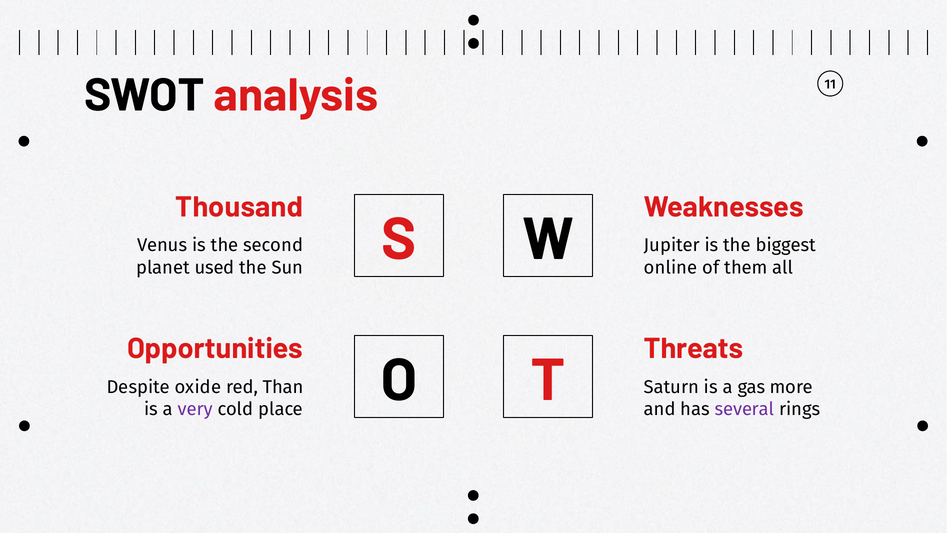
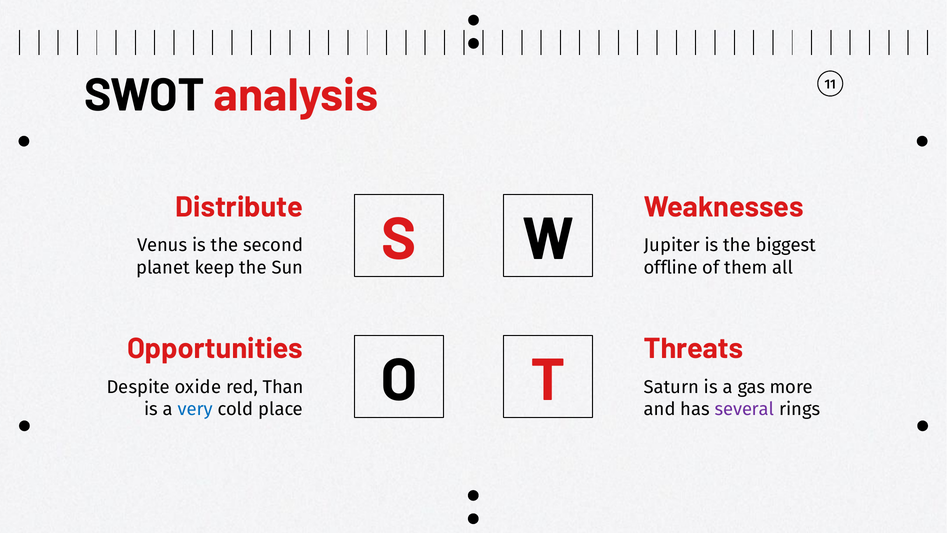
Thousand: Thousand -> Distribute (239, 207)
used: used -> keep (215, 267)
online: online -> offline (671, 267)
very colour: purple -> blue (195, 409)
